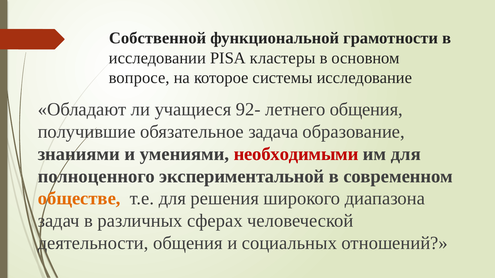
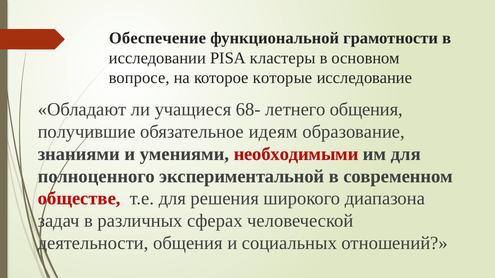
Собственной: Собственной -> Обеспечение (158, 38)
системы: системы -> которые (283, 78)
92-: 92- -> 68- (248, 110)
задача: задача -> идеям (273, 132)
обществе colour: orange -> red (79, 199)
